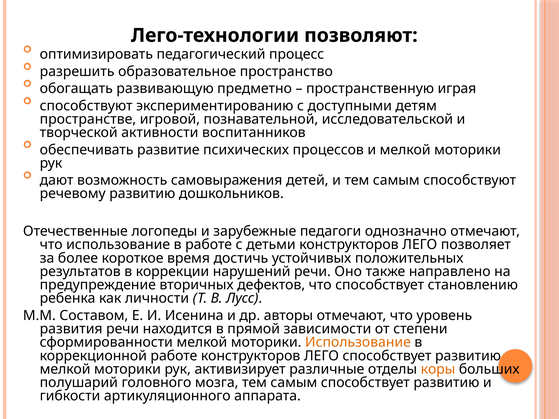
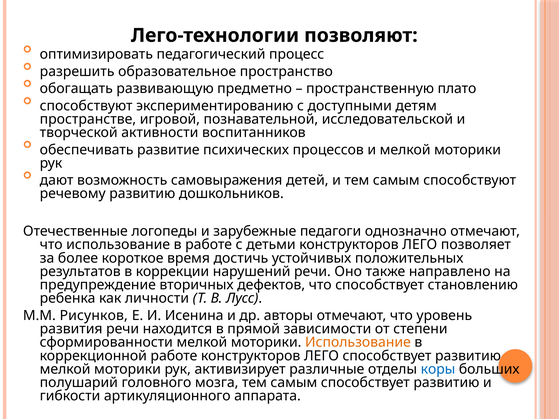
играя: играя -> плато (457, 89)
Составом: Составом -> Рисунков (94, 316)
коры colour: orange -> blue (438, 369)
